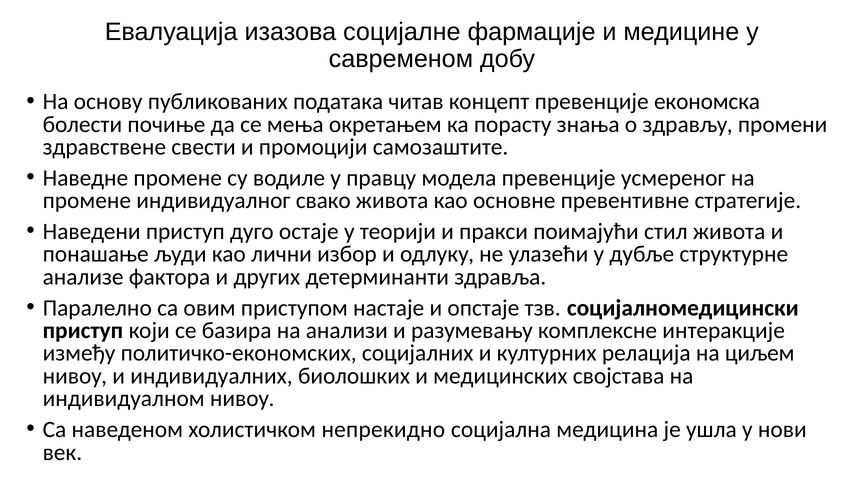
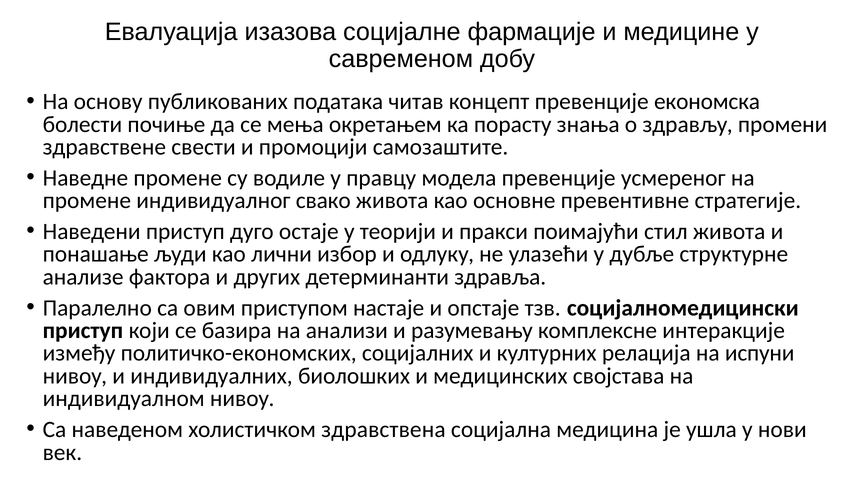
циљем: циљем -> испуни (760, 353)
непрекидно: непрекидно -> здравствена (383, 430)
